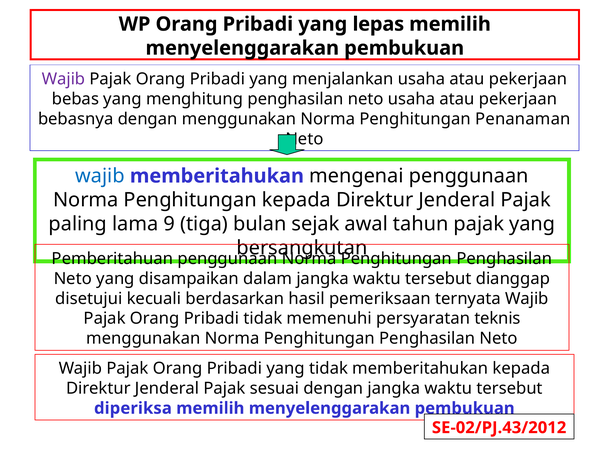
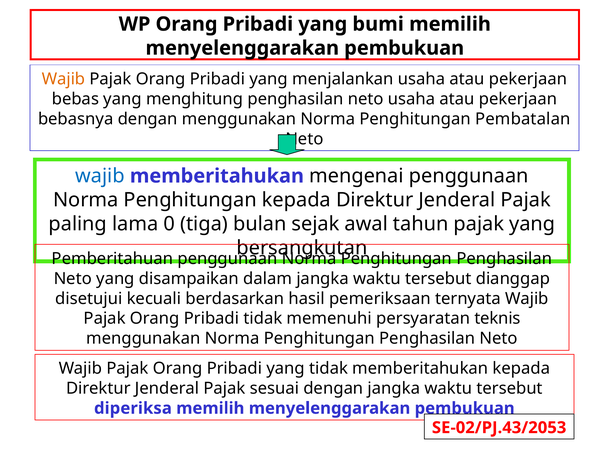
lepas: lepas -> bumi (378, 24)
Wajib colour: purple -> orange (64, 79)
Penanaman: Penanaman -> Pembatalan (523, 119)
9: 9 -> 0 (169, 224)
SE-02/PJ.43/2012: SE-02/PJ.43/2012 -> SE-02/PJ.43/2053 (499, 428)
